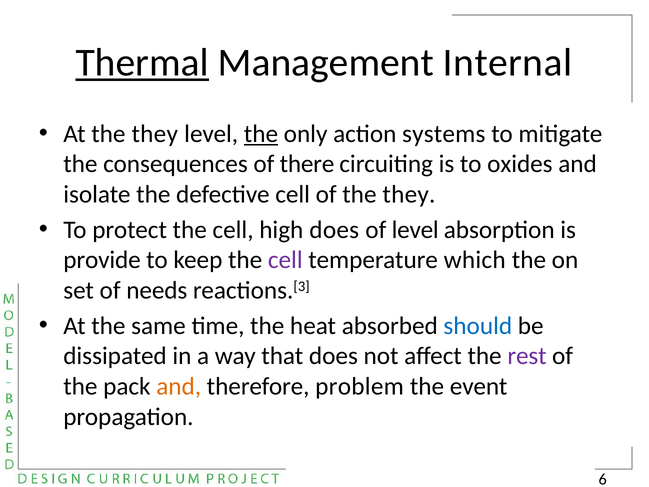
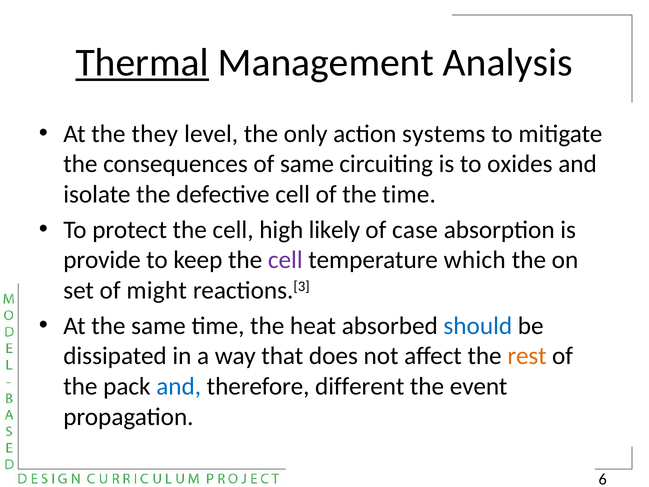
Internal: Internal -> Analysis (508, 63)
the underline: present -> none (261, 134)
of there: there -> same (307, 164)
of the they: they -> time (409, 194)
high does: does -> likely (334, 230)
of level: level -> case (415, 230)
needs: needs -> might (157, 290)
rest colour: purple -> orange (527, 356)
and colour: orange -> blue (179, 386)
problem: problem -> different (360, 386)
